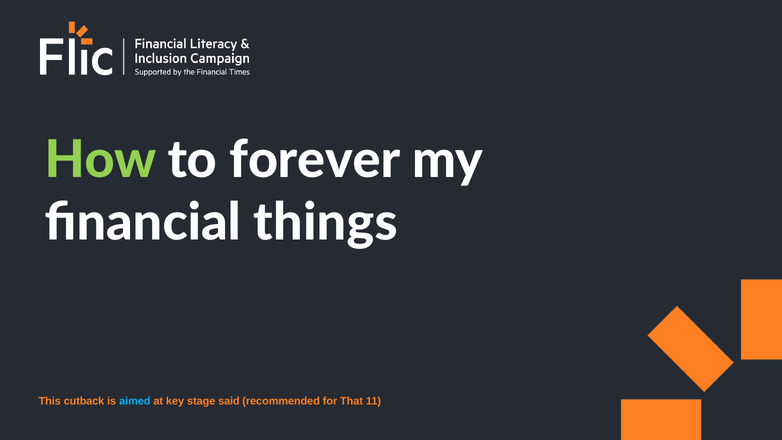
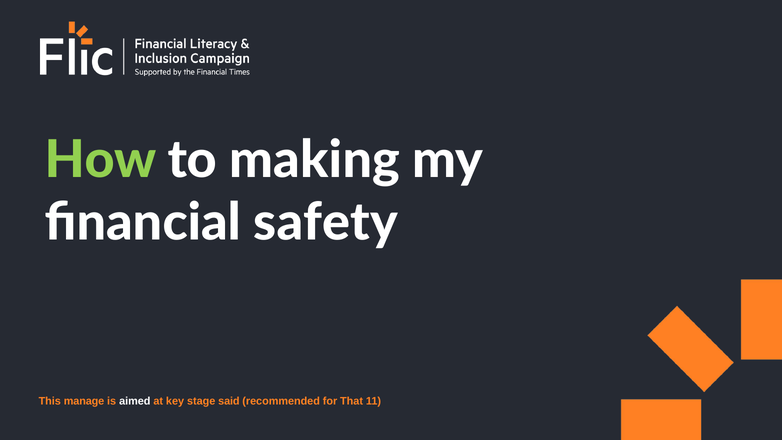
forever: forever -> making (315, 160)
things: things -> safety (326, 223)
cutback: cutback -> manage (84, 401)
aimed colour: light blue -> white (135, 401)
